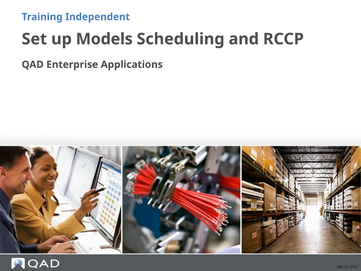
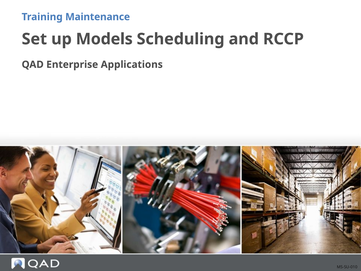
Independent: Independent -> Maintenance (98, 17)
